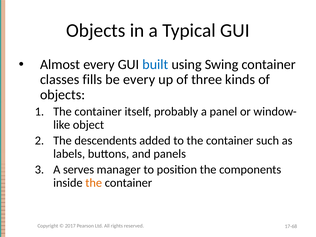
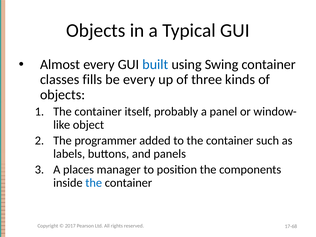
descendents: descendents -> programmer (106, 140)
serves: serves -> places (79, 169)
the colour: orange -> blue (94, 183)
